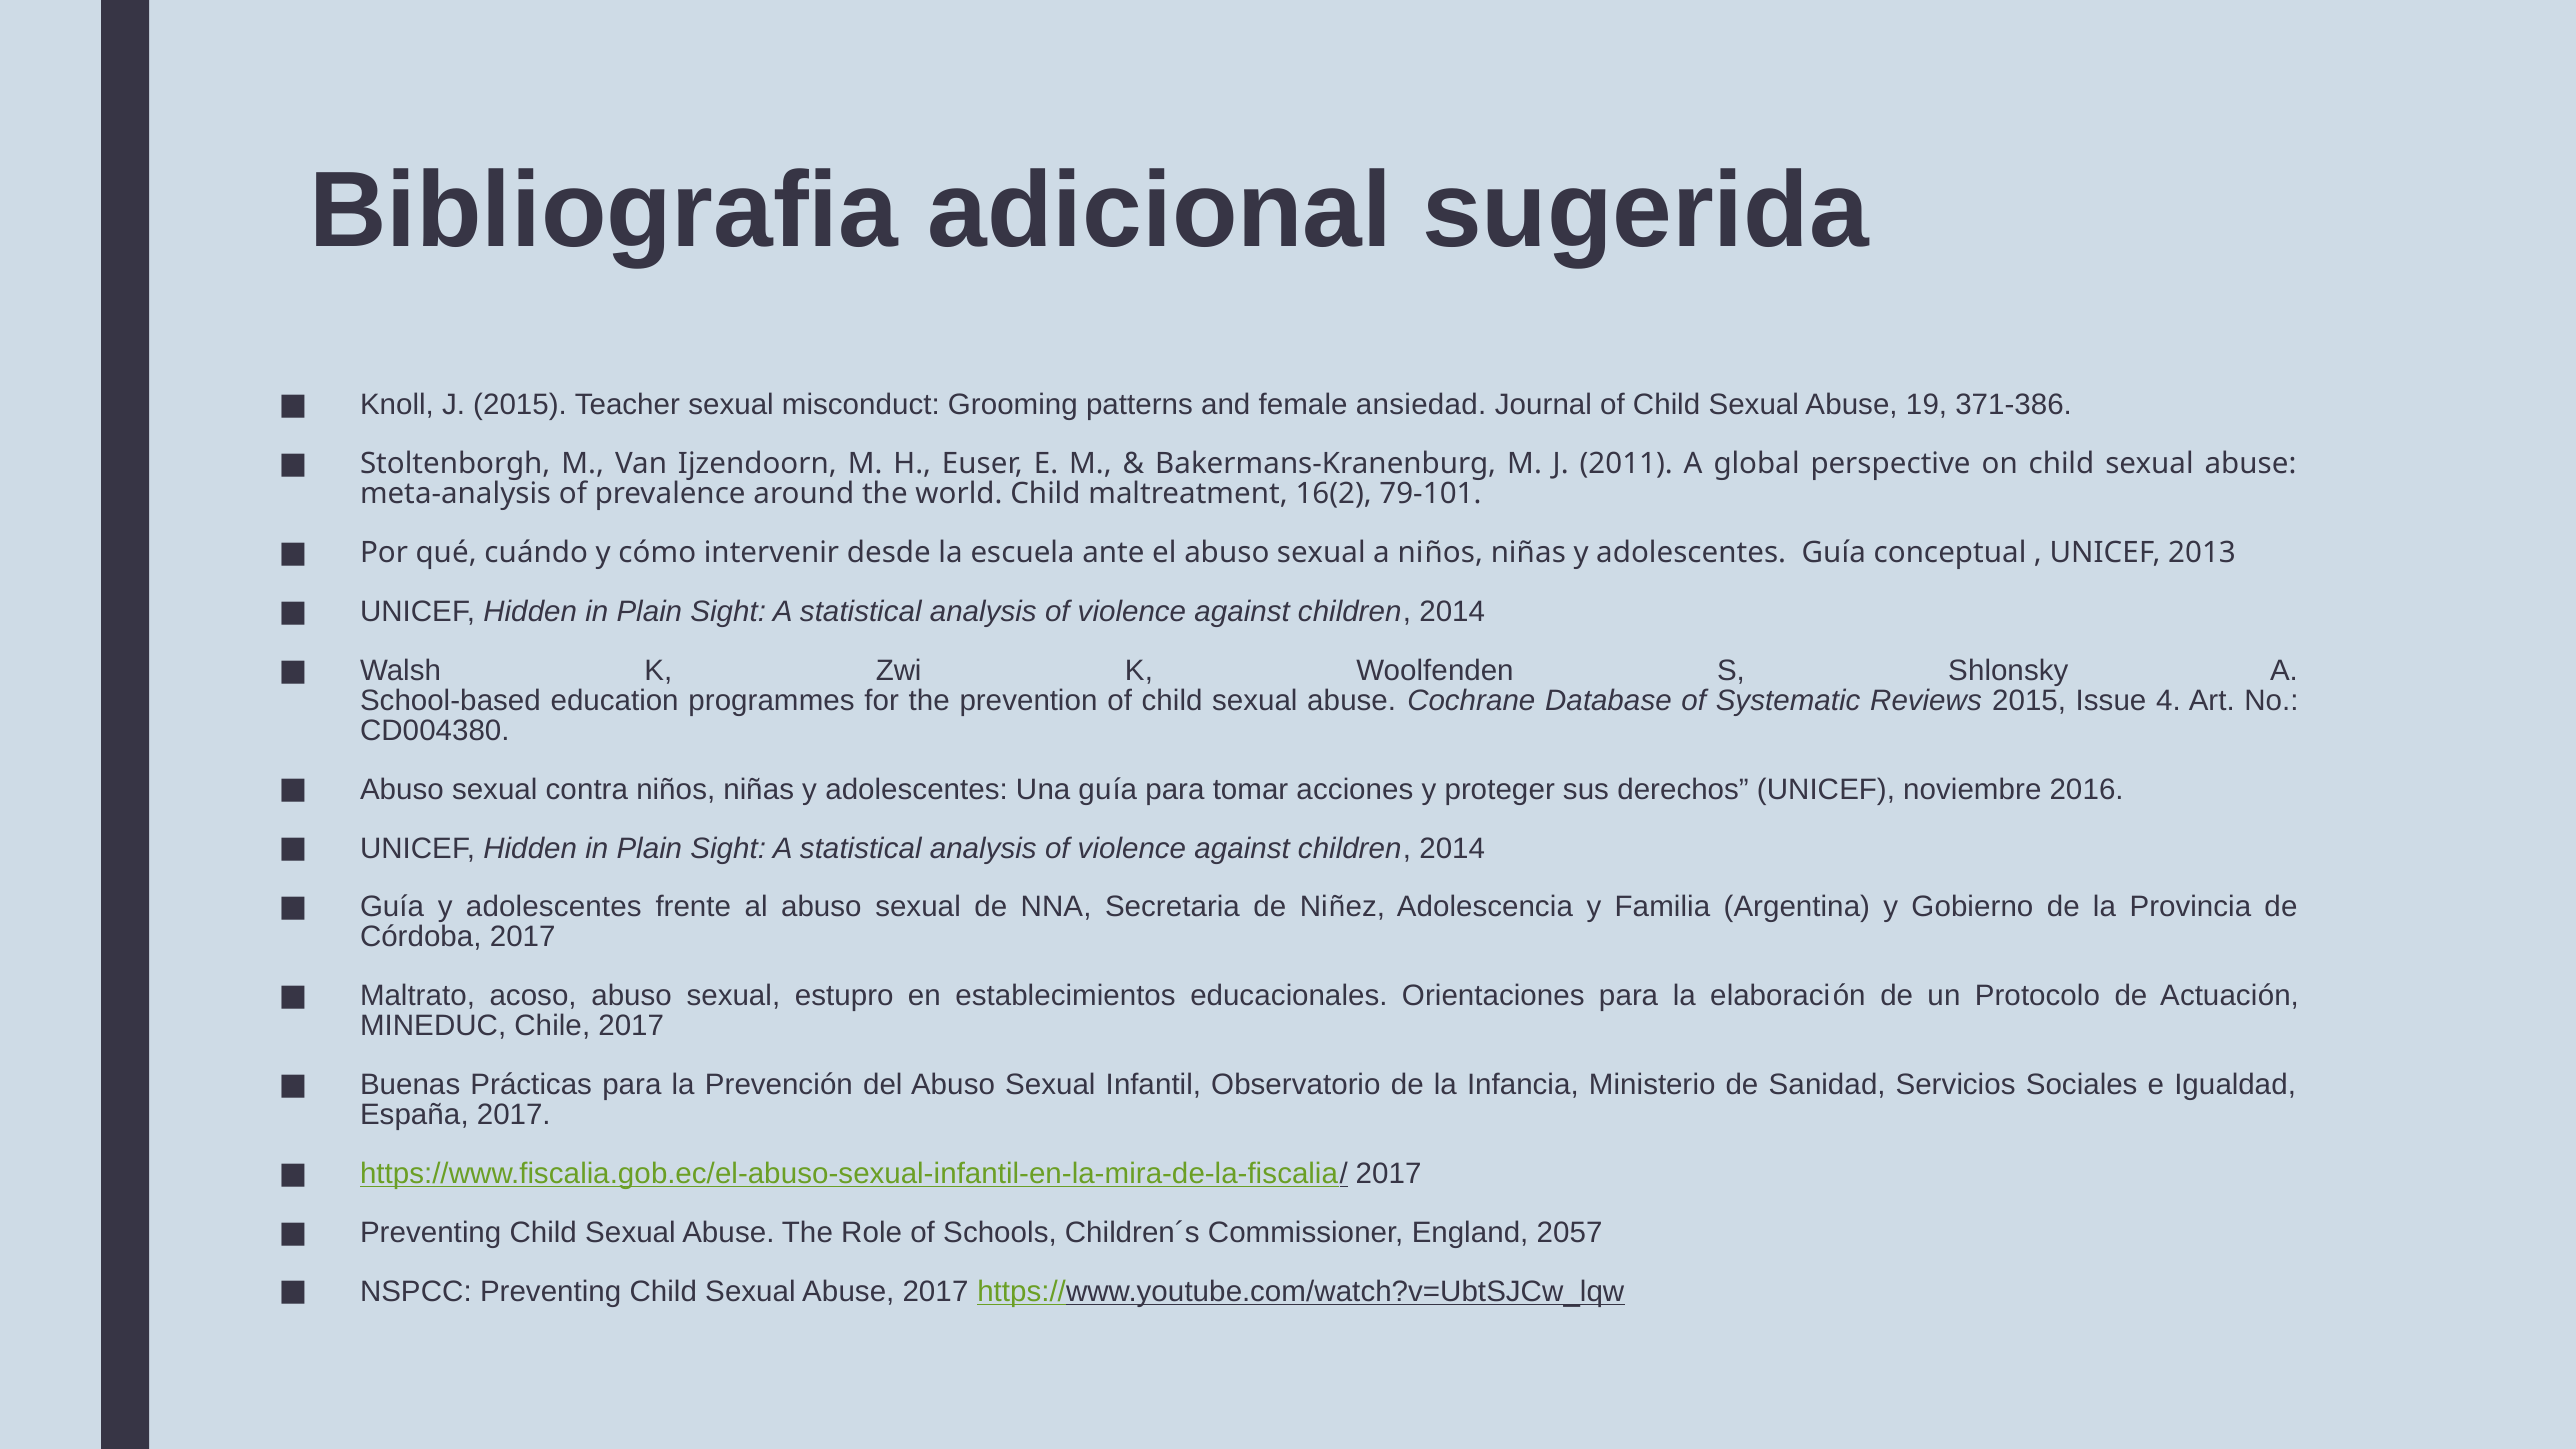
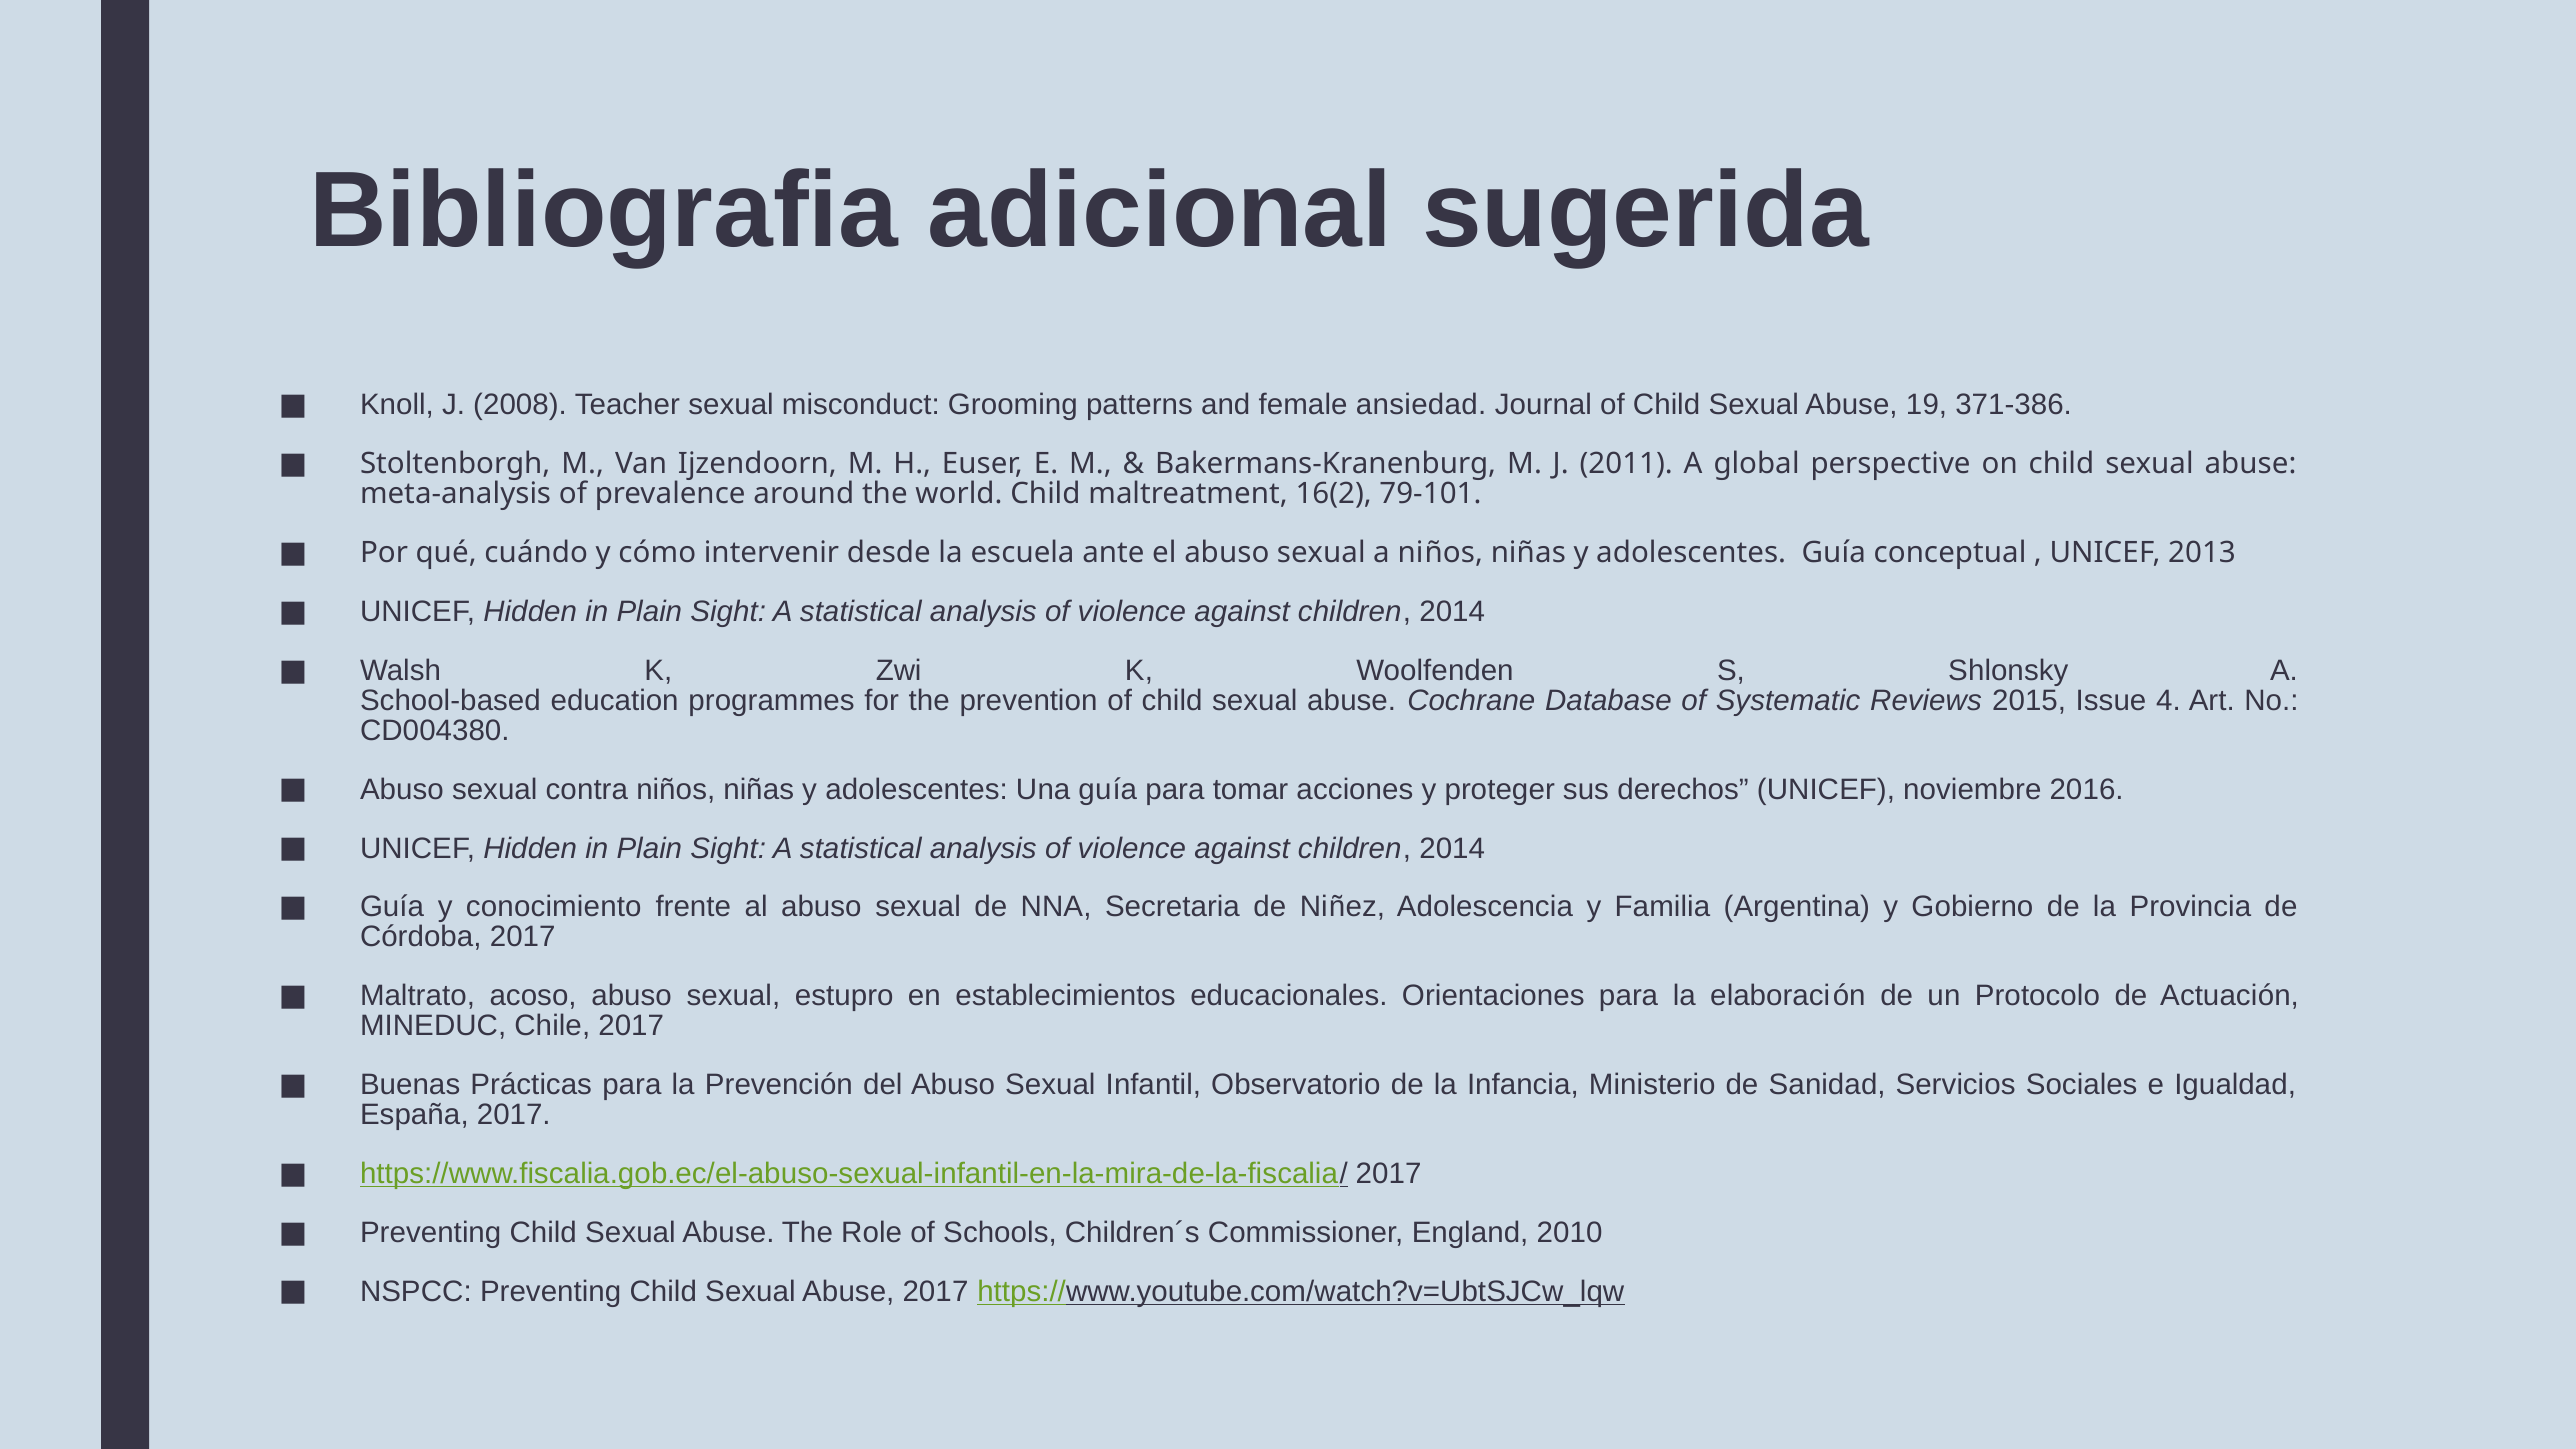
J 2015: 2015 -> 2008 (520, 405)
Guía y adolescentes: adolescentes -> conocimiento (554, 907)
2057: 2057 -> 2010 (1569, 1233)
